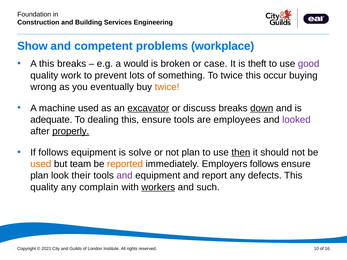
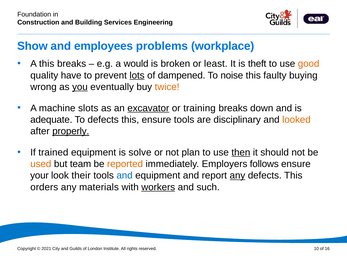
competent: competent -> employees (104, 46)
case: case -> least (216, 64)
good colour: purple -> orange (309, 64)
work: work -> have (71, 75)
lots underline: none -> present (137, 75)
something: something -> dampened (182, 75)
To twice: twice -> noise (232, 75)
occur: occur -> faulty (275, 75)
you underline: none -> present (80, 87)
machine used: used -> slots (88, 108)
discuss: discuss -> training (199, 108)
down underline: present -> none (262, 108)
To dealing: dealing -> defects (103, 120)
employees: employees -> disciplinary (237, 120)
looked colour: purple -> orange (296, 120)
If follows: follows -> trained (53, 153)
plan: plan -> your (39, 176)
and colour: purple -> blue (125, 176)
any underline: none -> present (237, 176)
quality: quality -> orders (44, 187)
complain: complain -> materials (99, 187)
